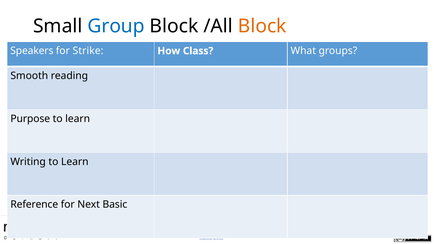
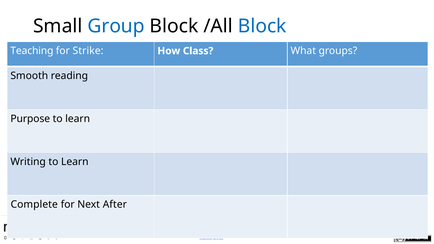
Block colour: orange -> blue (262, 26)
Speakers: Speakers -> Teaching (32, 51)
Reference: Reference -> Complete (34, 205)
Basic: Basic -> After (115, 205)
